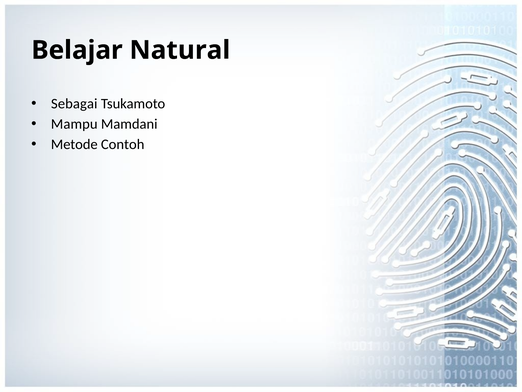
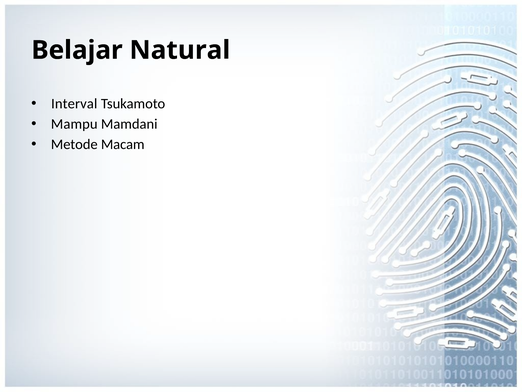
Sebagai: Sebagai -> Interval (74, 104)
Contoh: Contoh -> Macam (123, 144)
